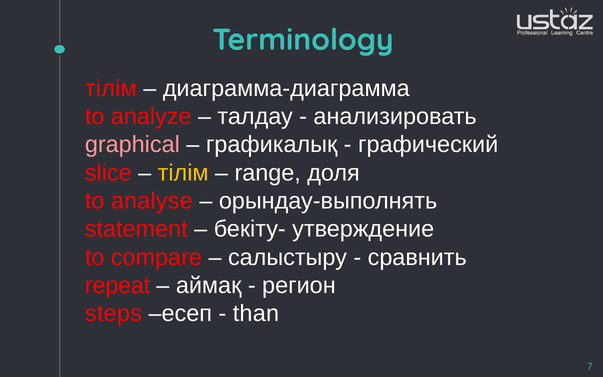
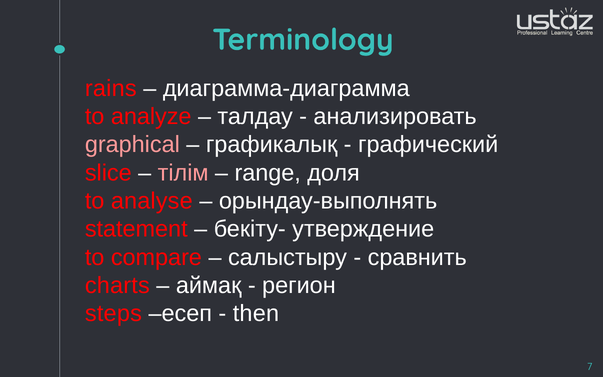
тілім: тілім -> rains (111, 88)
тілім colour: yellow -> pink (183, 173)
repeat: repeat -> charts (117, 285)
than: than -> then (256, 314)
